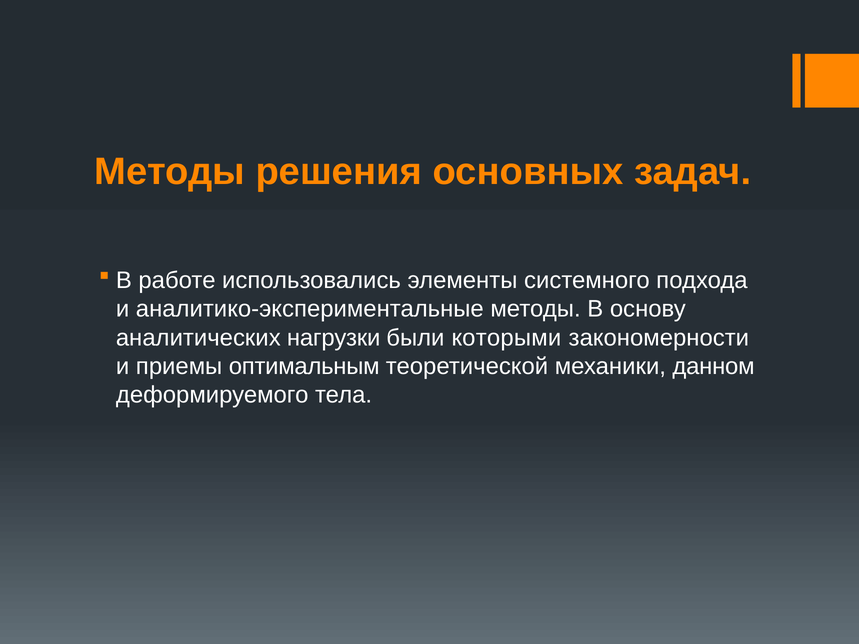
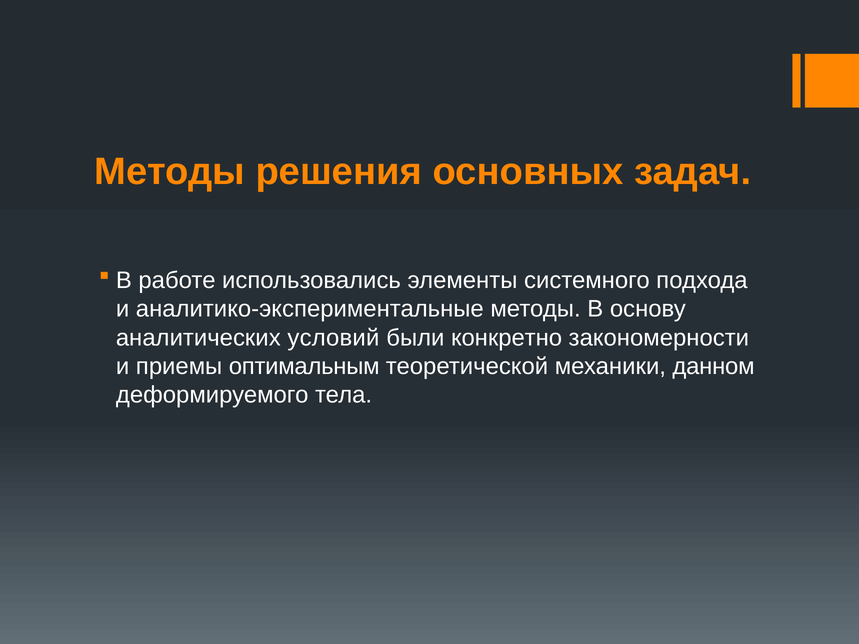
нагрузки: нагрузки -> условий (333, 338)
которыми: которыми -> конкретно (507, 338)
